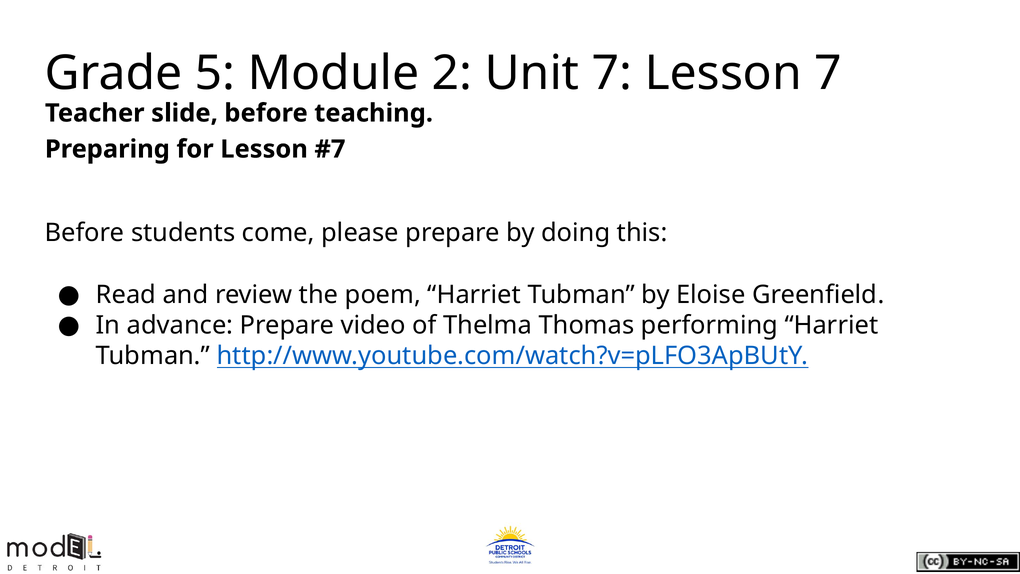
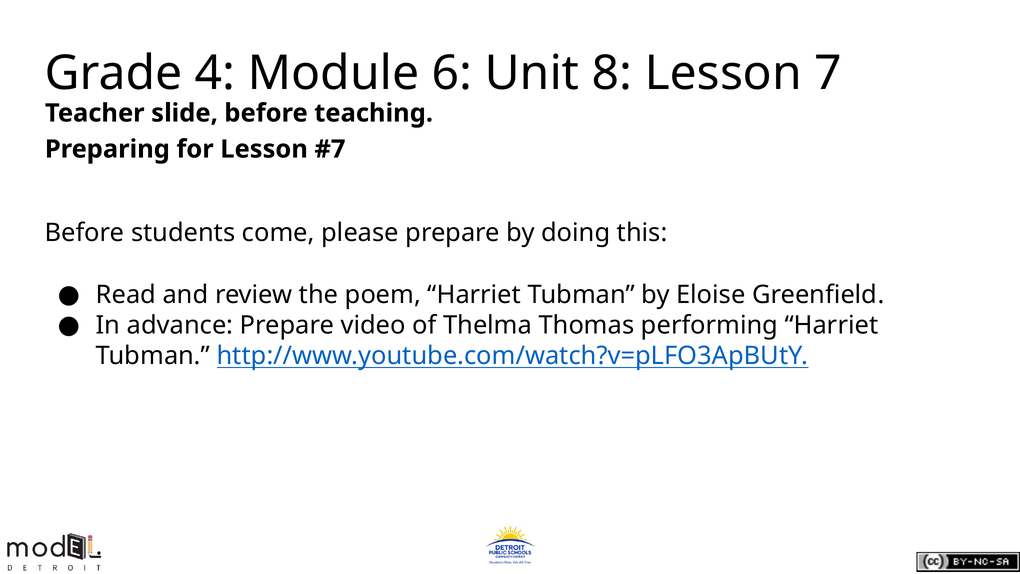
5: 5 -> 4 (215, 73)
2: 2 -> 6 (452, 73)
Unit 7: 7 -> 8 (612, 73)
